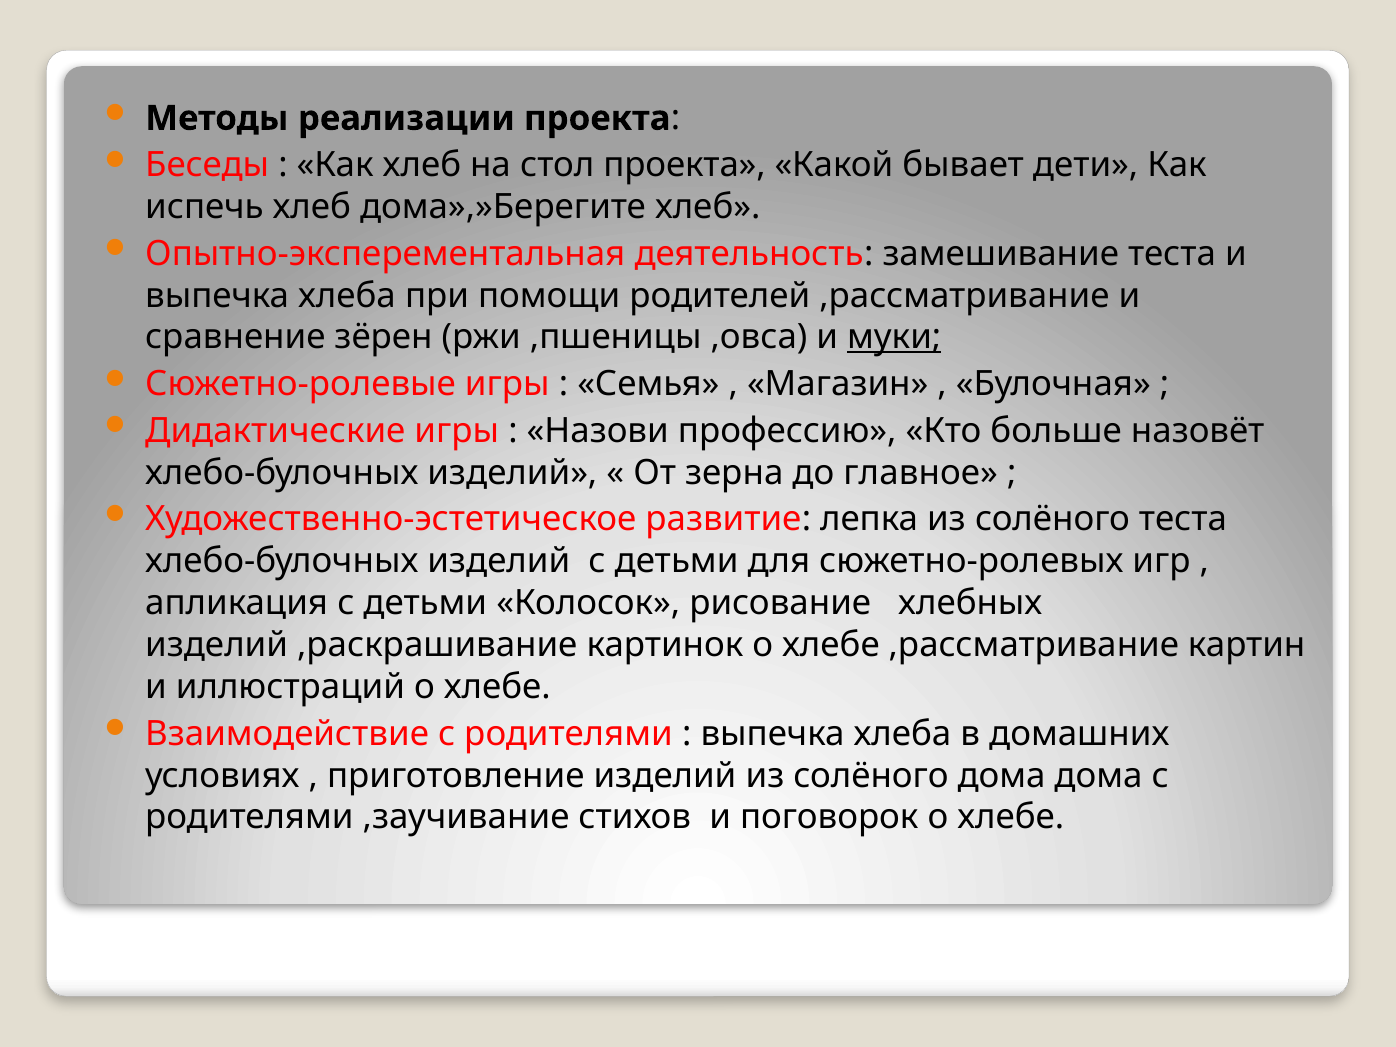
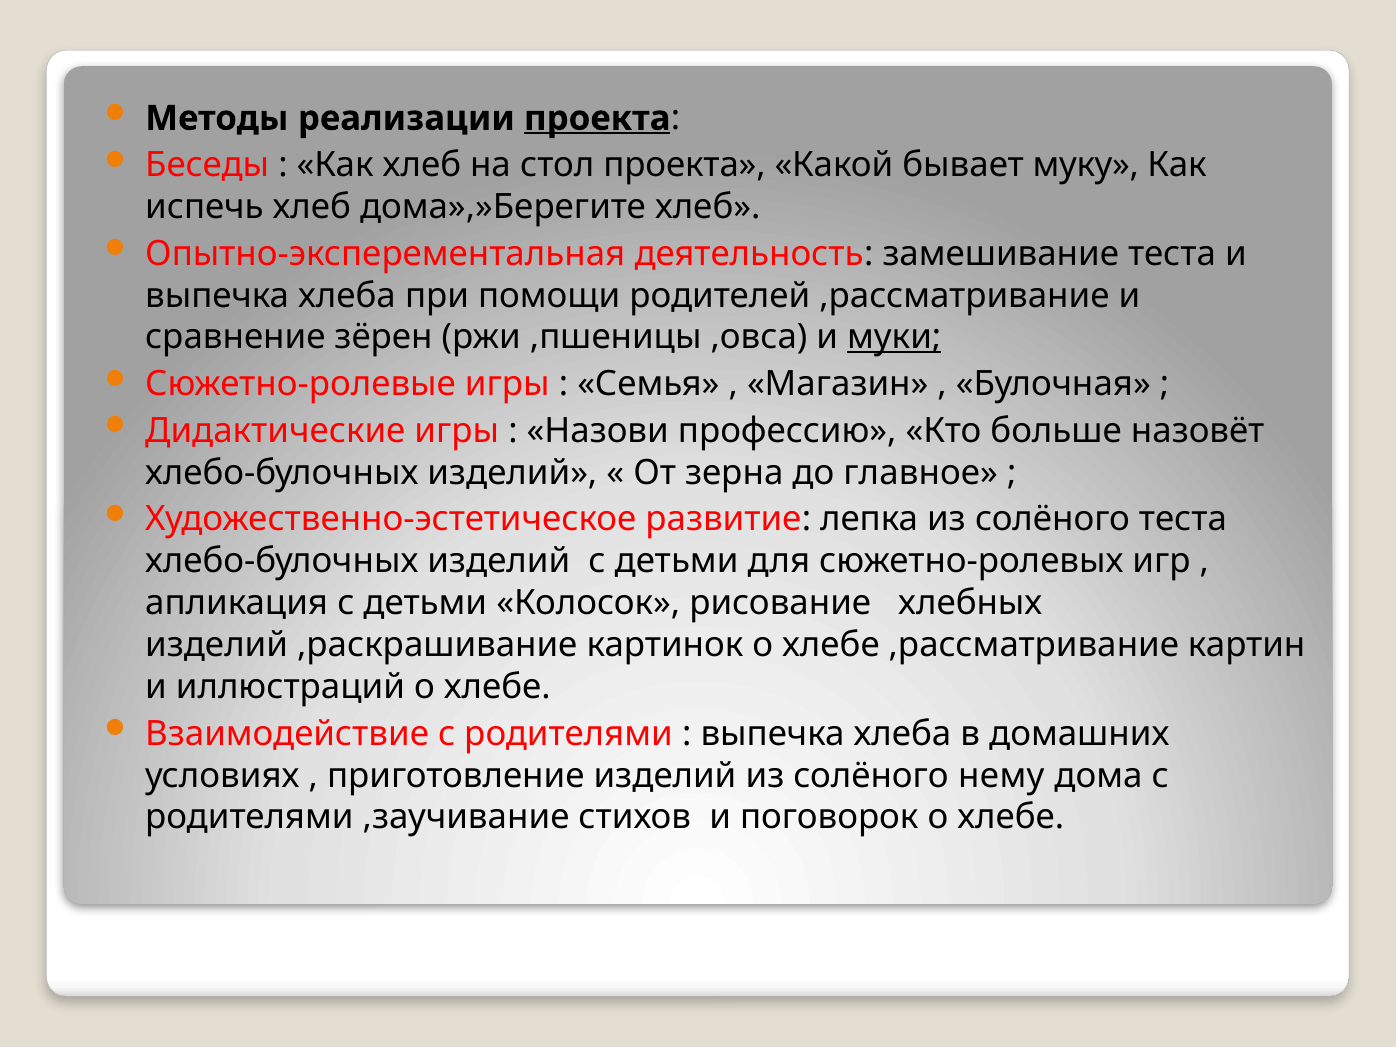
проекта underline: none -> present (597, 118)
дети: дети -> муку (1086, 165)
солёного дома: дома -> нему (1001, 776)
